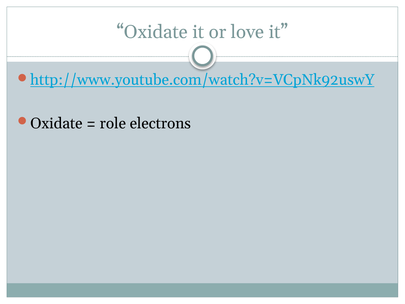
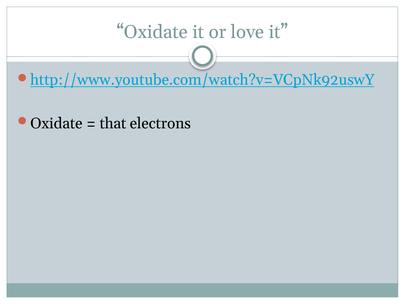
role: role -> that (113, 123)
